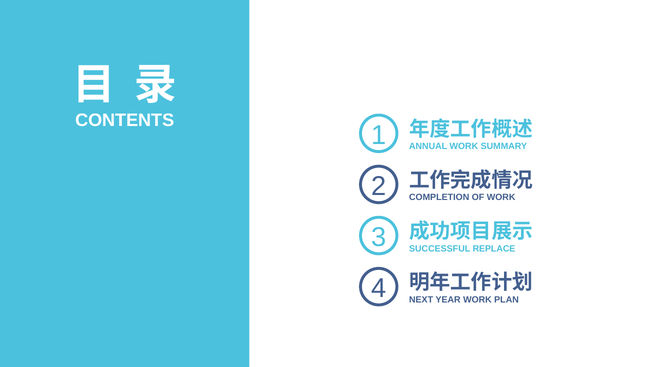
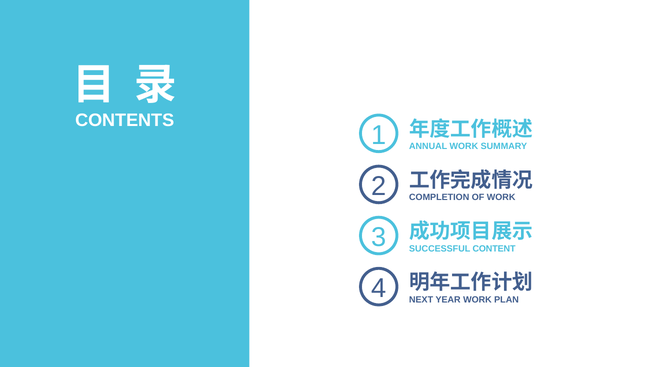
REPLACE: REPLACE -> CONTENT (494, 248)
